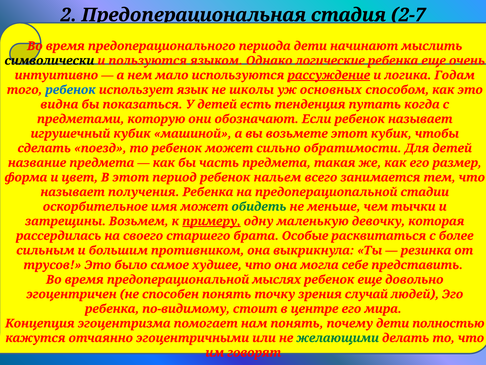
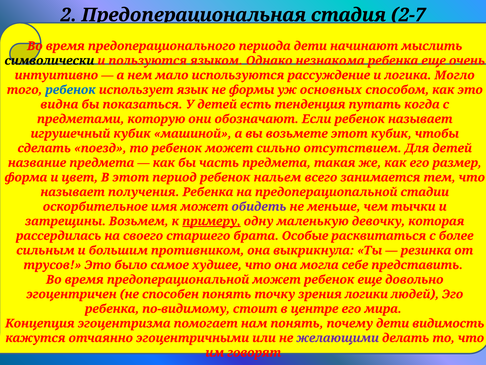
логические: логические -> незнакома (330, 61)
рассуждение underline: present -> none (329, 75)
Годам: Годам -> Могло (455, 75)
школы: школы -> формы (252, 90)
обратимости: обратимости -> отсутствием (353, 148)
обидеть colour: green -> purple (259, 206)
предоперациональной мыслях: мыслях -> может (277, 279)
случай: случай -> логики (366, 294)
полностью: полностью -> видимость (448, 323)
желающими colour: green -> purple (338, 338)
